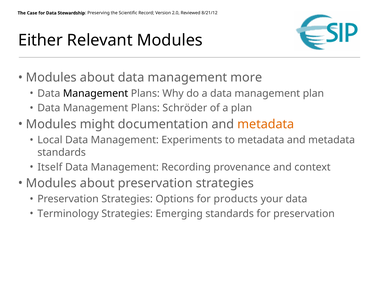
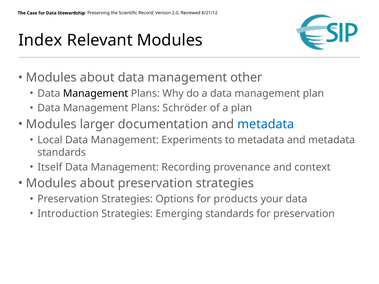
Either: Either -> Index (40, 40)
more: more -> other (246, 78)
might: might -> larger (97, 124)
metadata colour: orange -> blue (266, 124)
Terminology: Terminology -> Introduction (68, 214)
